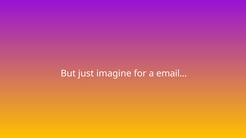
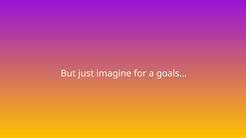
email: email -> goals (172, 74)
